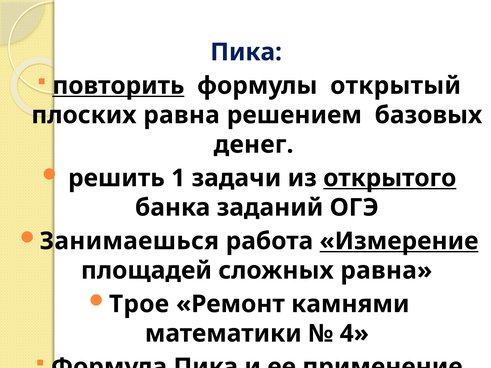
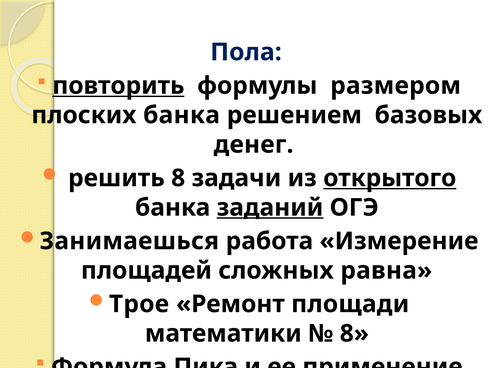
Пика: Пика -> Пола (246, 52)
открытый: открытый -> размером (396, 86)
плоских равна: равна -> банка (182, 115)
решить 1: 1 -> 8 (178, 178)
заданий underline: none -> present (270, 208)
Измерение underline: present -> none (399, 241)
камнями: камнями -> площади (350, 304)
4: 4 -> 8 (354, 334)
